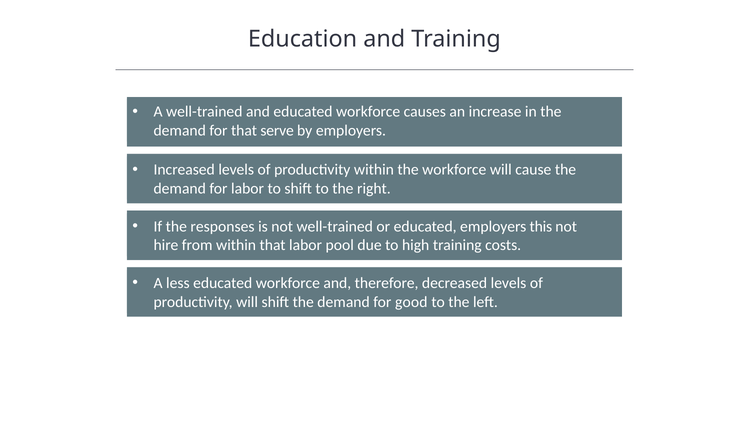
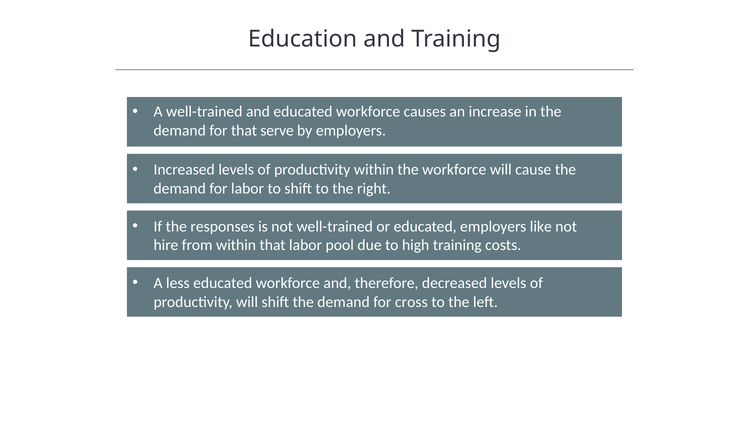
this: this -> like (541, 227)
good: good -> cross (411, 302)
